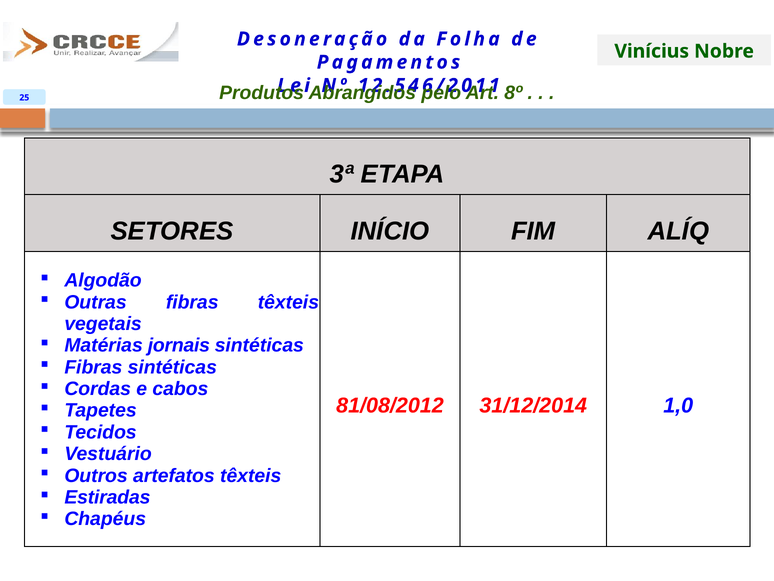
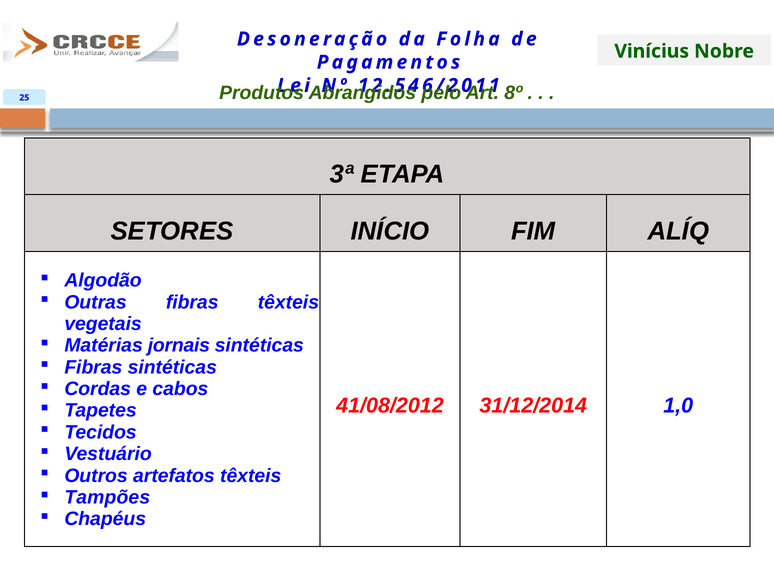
81/08/2012: 81/08/2012 -> 41/08/2012 (390, 405)
Estiradas: Estiradas -> Tampões (107, 497)
